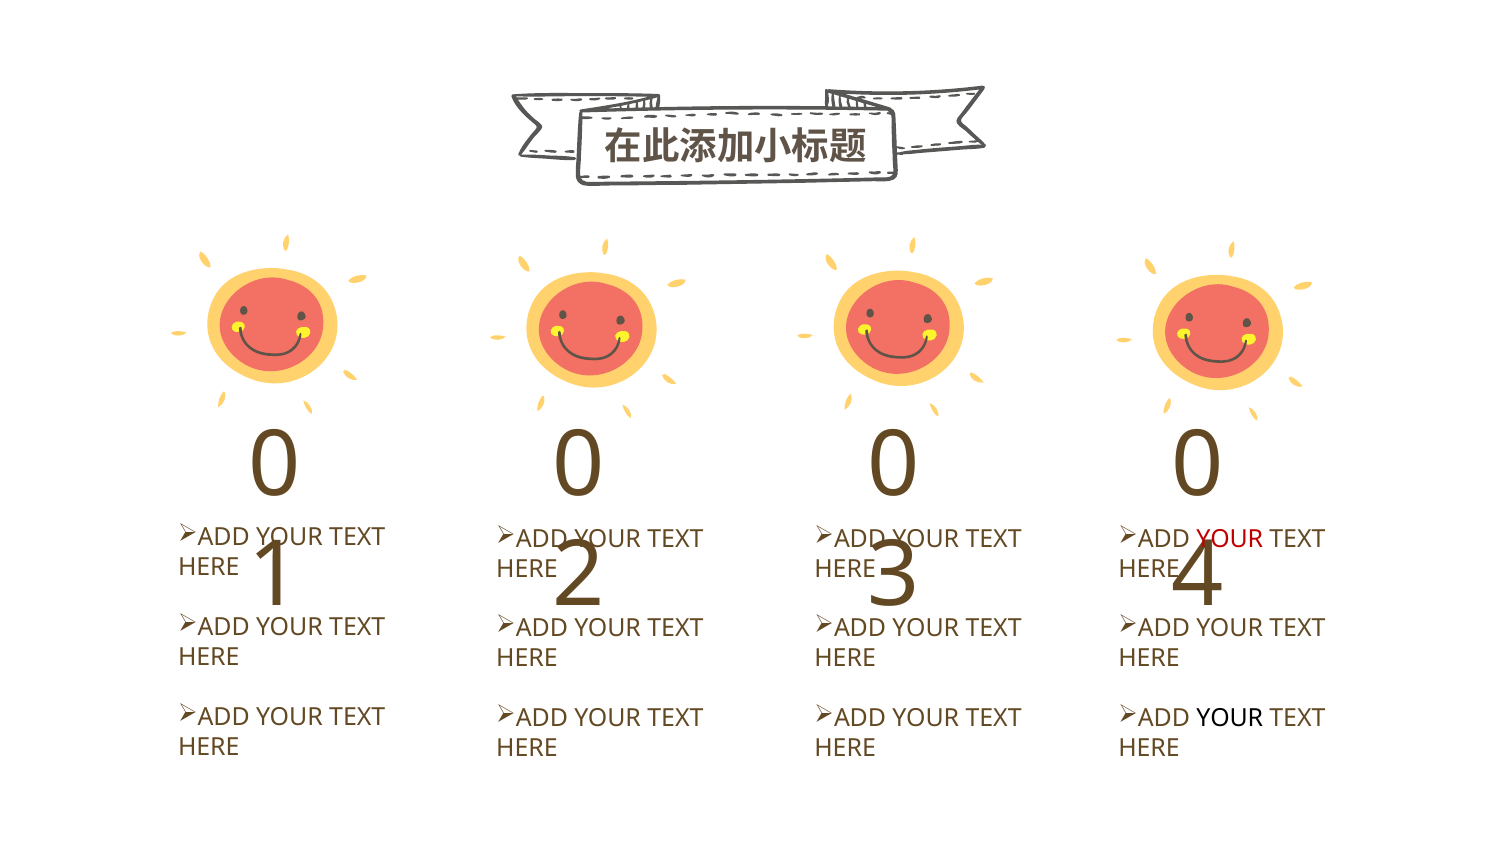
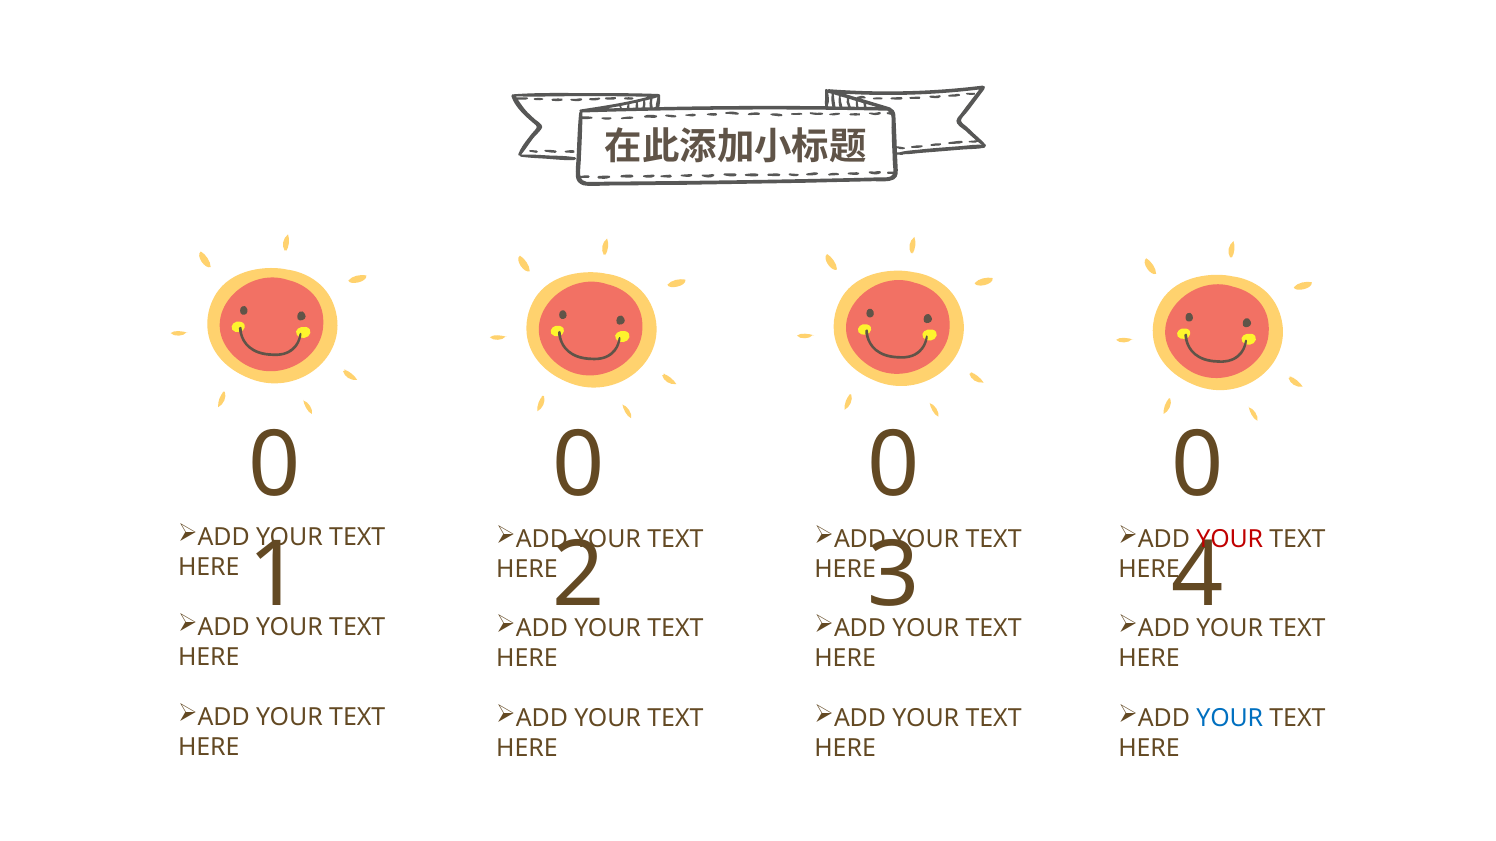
YOUR colour: black -> blue (1230, 719)
